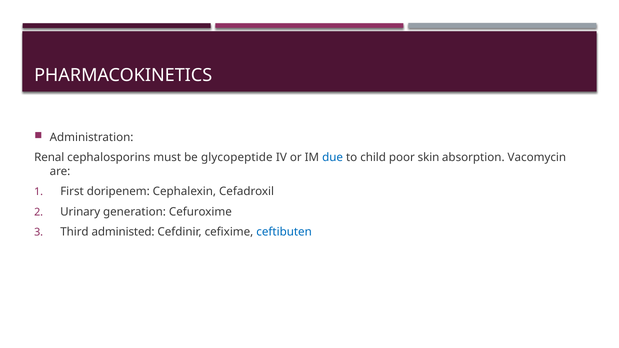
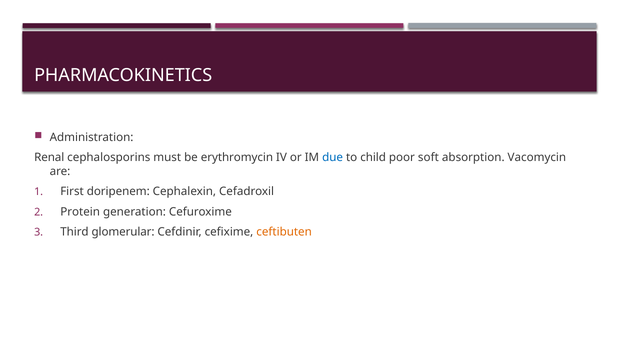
glycopeptide: glycopeptide -> erythromycin (237, 158)
skin: skin -> soft (428, 158)
Urinary: Urinary -> Protein (80, 212)
administed: administed -> glomerular (123, 232)
ceftibuten colour: blue -> orange (284, 232)
